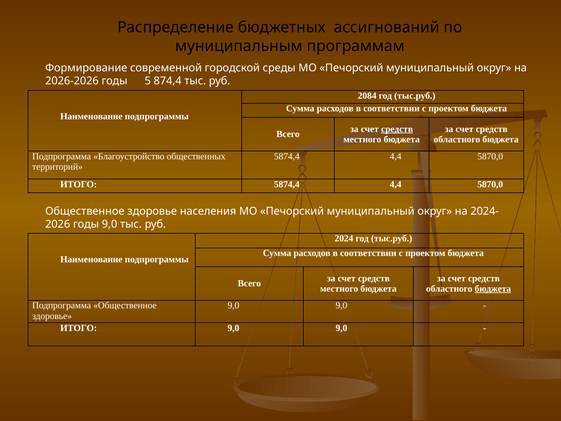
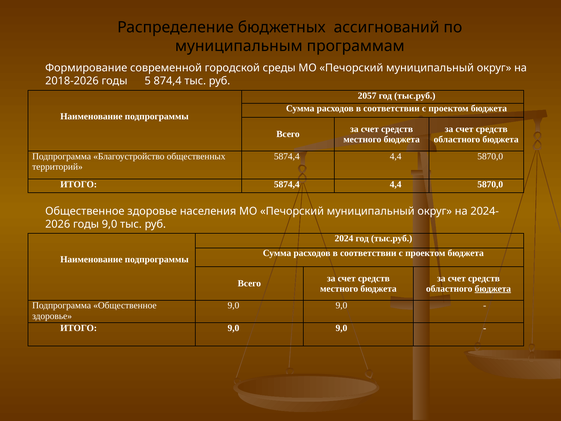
2026-2026: 2026-2026 -> 2018-2026 (72, 81)
2084: 2084 -> 2057 (367, 96)
средств underline: present -> none (397, 129)
